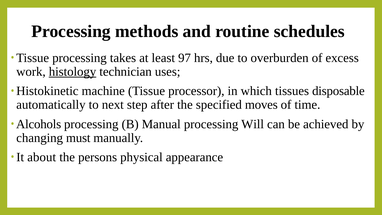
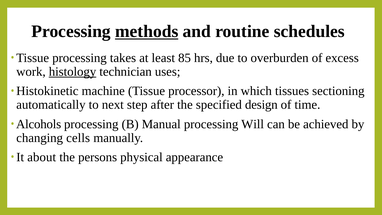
methods underline: none -> present (147, 31)
97: 97 -> 85 (184, 58)
disposable: disposable -> sectioning (338, 91)
moves: moves -> design (261, 105)
must: must -> cells (78, 138)
